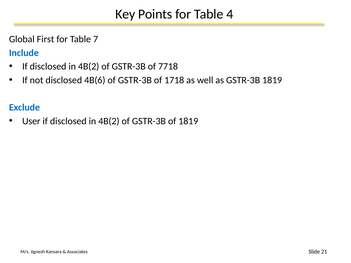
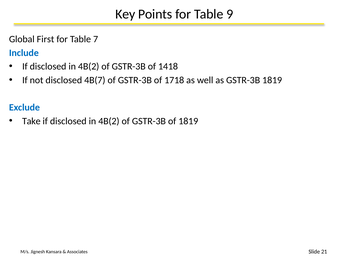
4: 4 -> 9 (230, 14)
7718: 7718 -> 1418 (168, 67)
4B(6: 4B(6 -> 4B(7 (95, 80)
User: User -> Take (31, 121)
